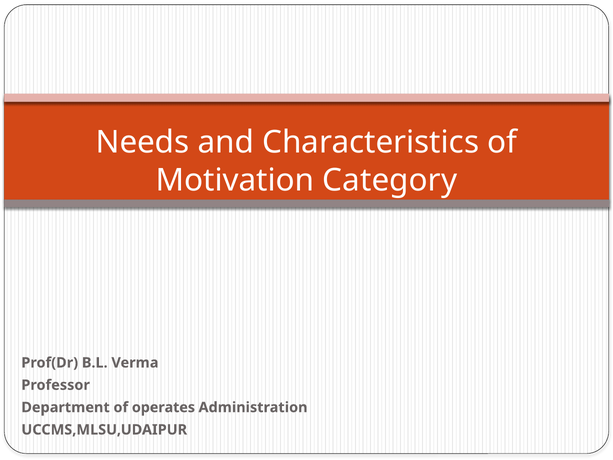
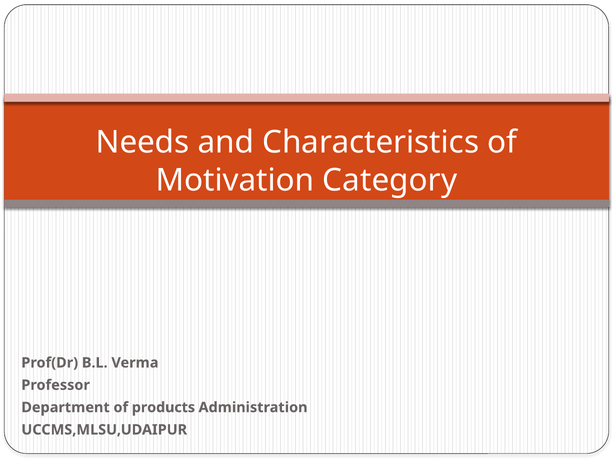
operates: operates -> products (163, 407)
